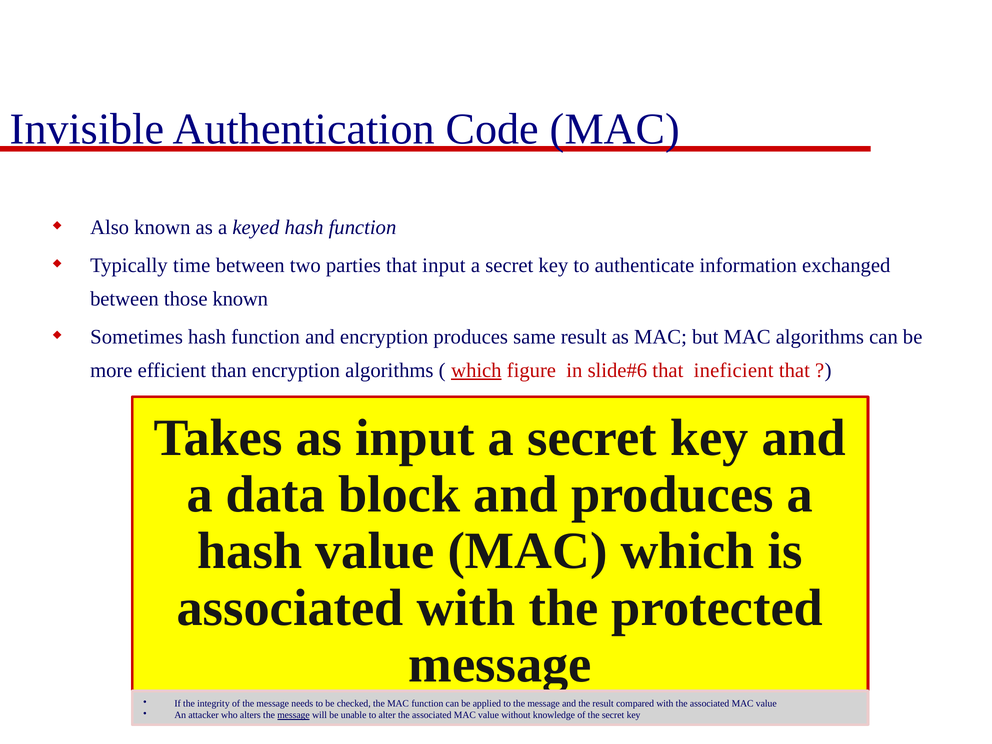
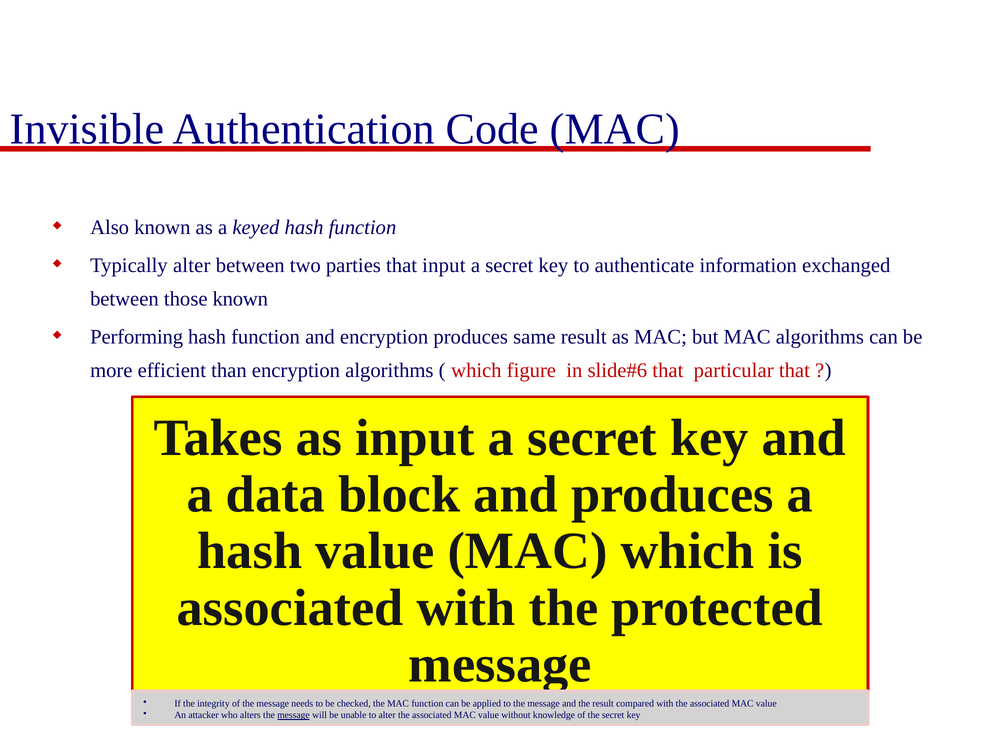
Typically time: time -> alter (192, 266)
Sometimes: Sometimes -> Performing (137, 337)
which underline: present -> none (476, 370)
ineficient: ineficient -> particular (734, 370)
